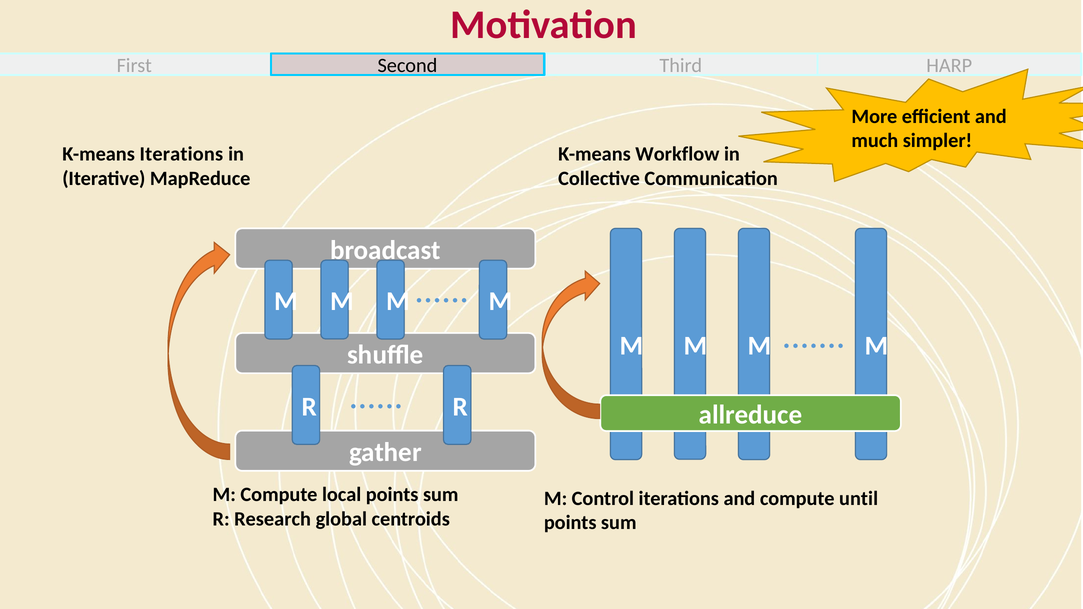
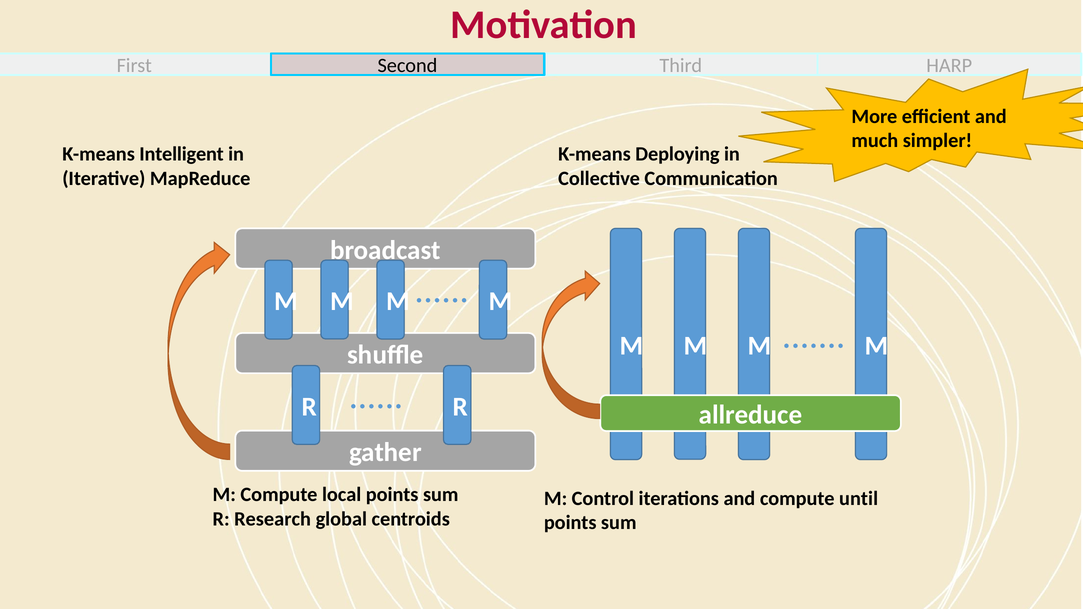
K-means Iterations: Iterations -> Intelligent (182, 154)
Workflow: Workflow -> Deploying (677, 154)
